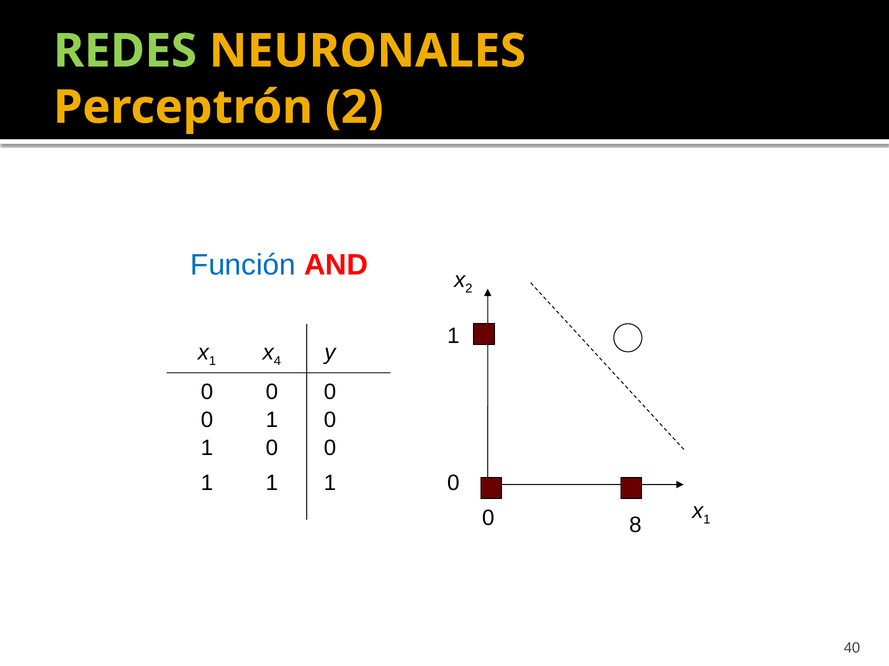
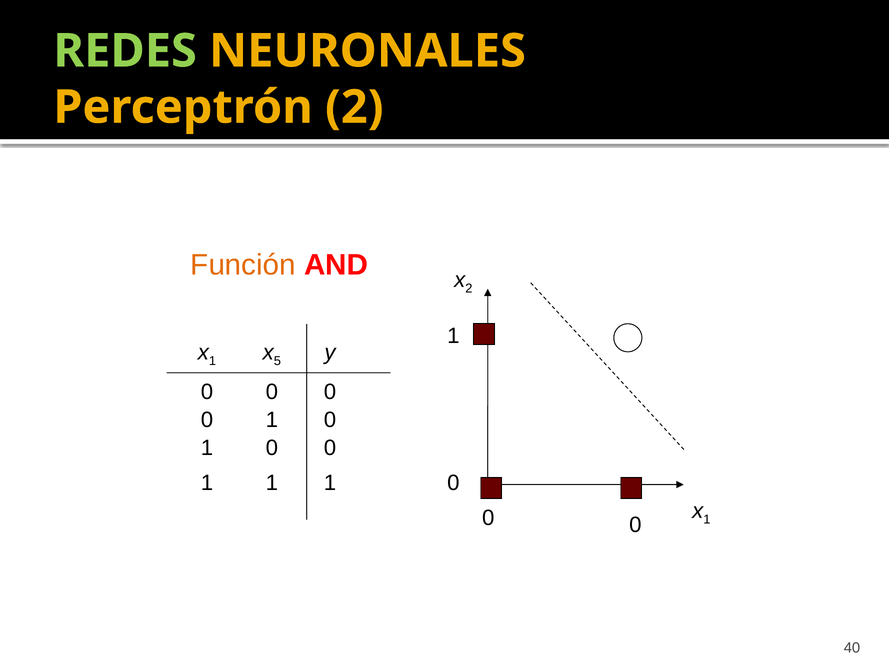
Función colour: blue -> orange (243, 265)
4: 4 -> 5 (277, 361)
8: 8 -> 0 (635, 525)
